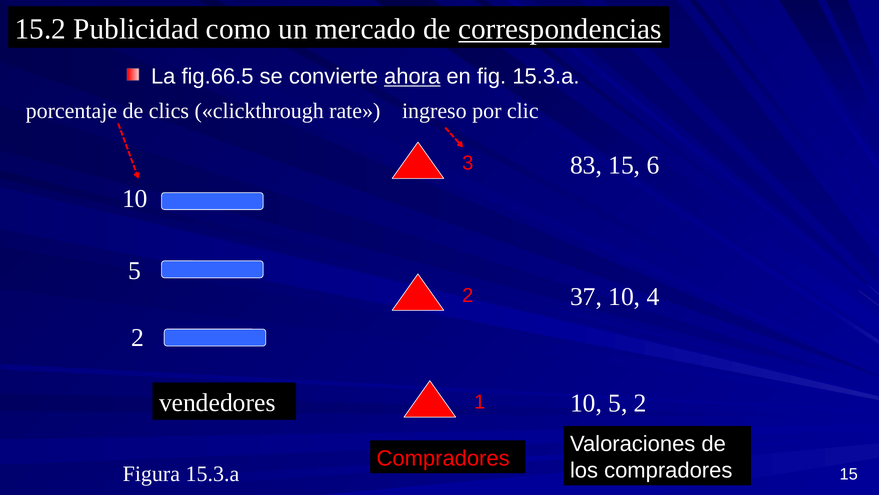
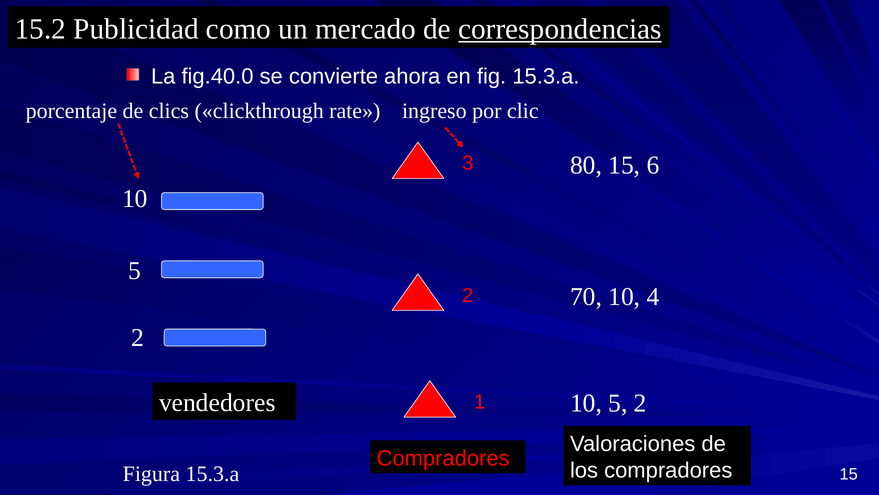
fig.66.5: fig.66.5 -> fig.40.0 (218, 76)
ahora underline: present -> none (412, 76)
83: 83 -> 80 (586, 165)
37: 37 -> 70 (586, 296)
